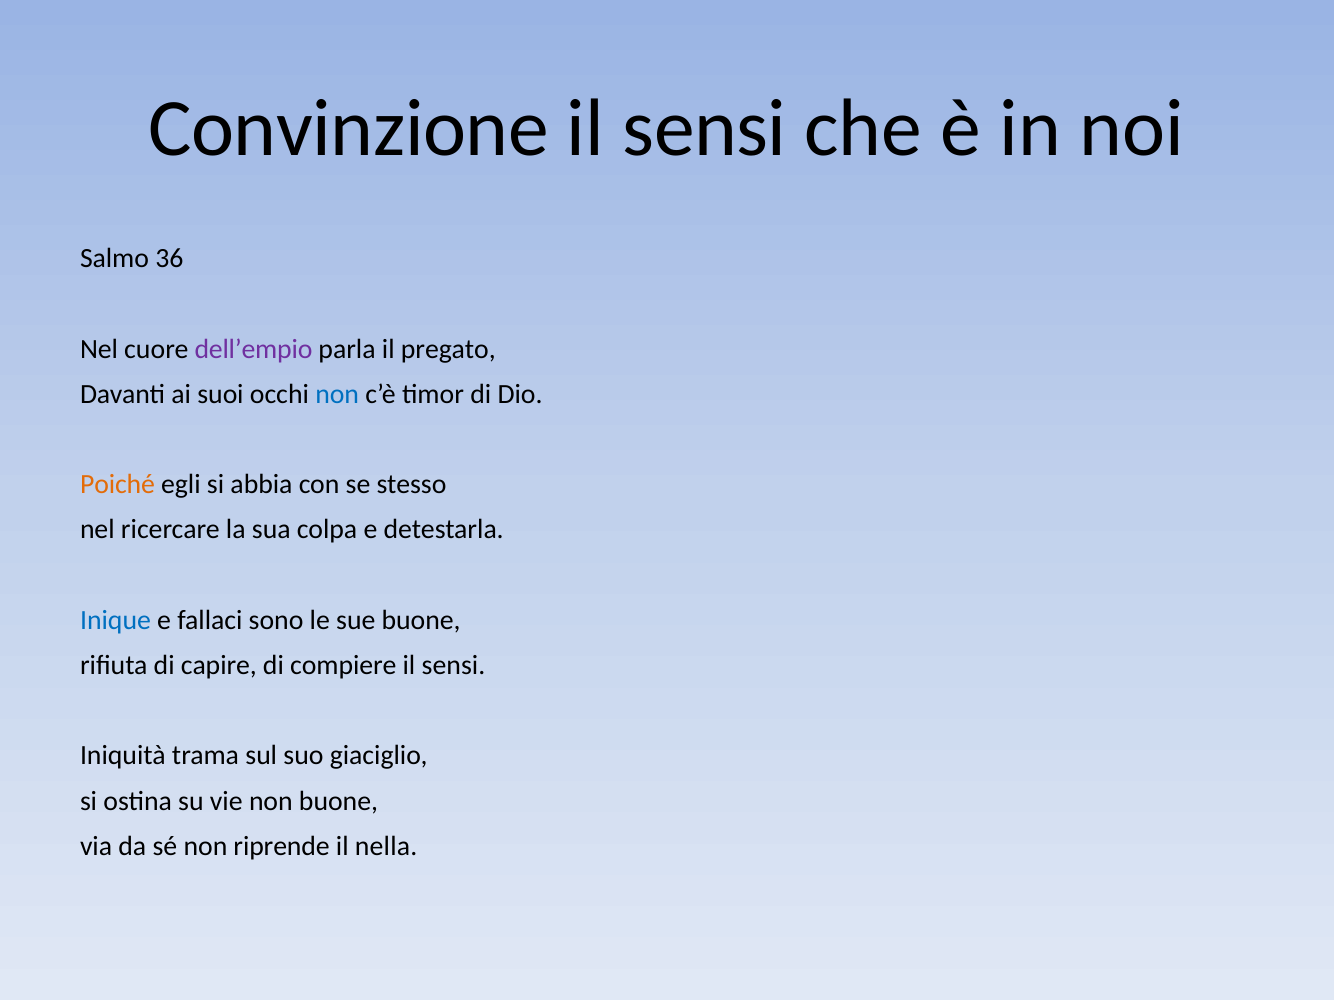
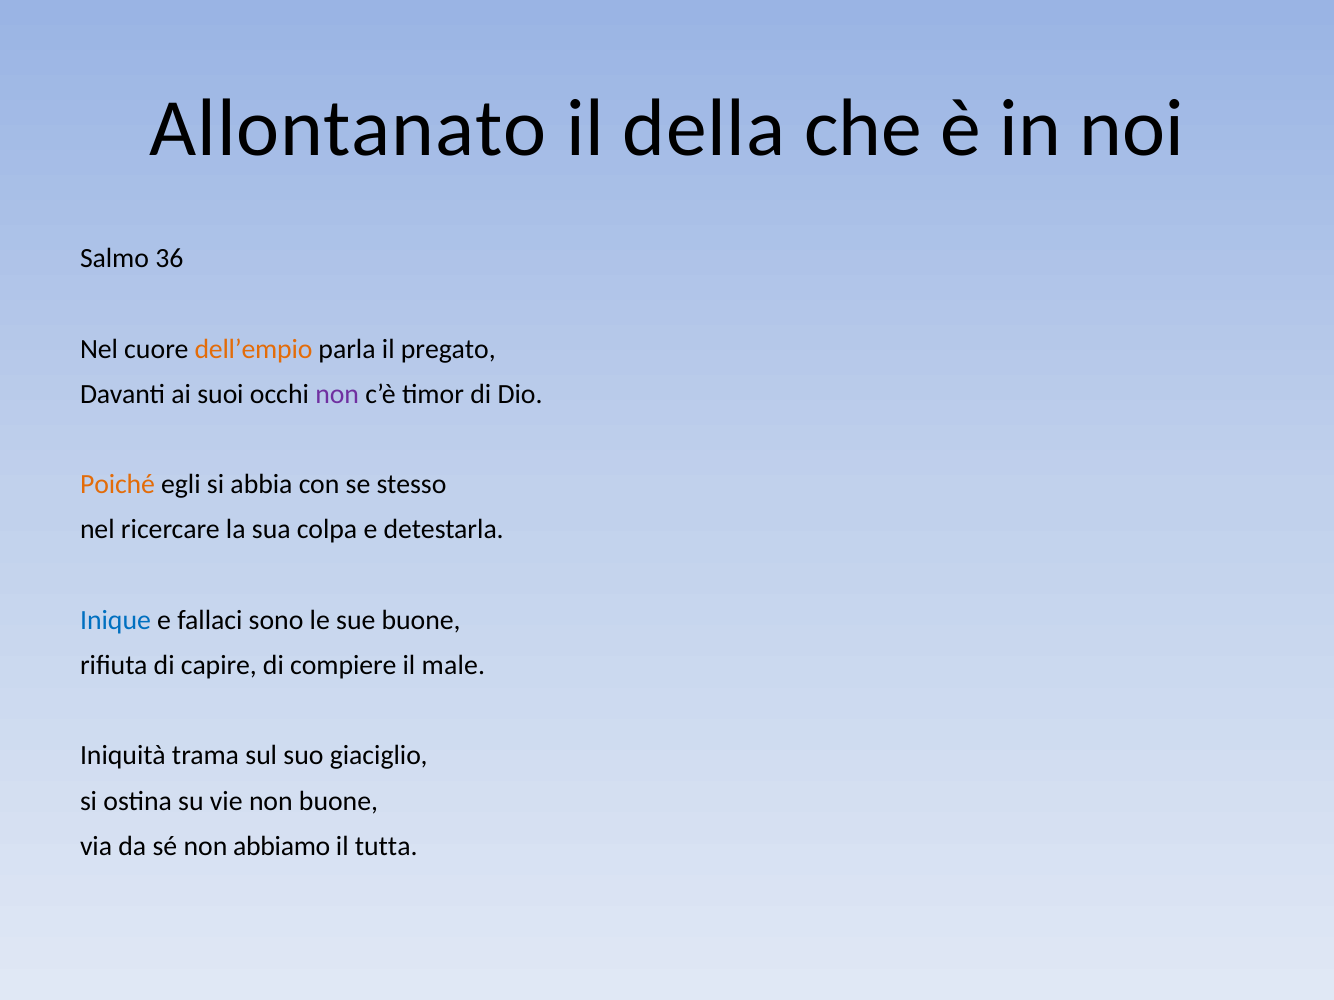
Convinzione: Convinzione -> Allontanato (348, 129)
sensi: sensi -> della (704, 129)
dell’empio colour: purple -> orange (253, 349)
non colour: blue -> purple (337, 394)
compiere il sensi: sensi -> male (453, 666)
riprende: riprende -> abbiamo (282, 847)
nella: nella -> tutta (386, 847)
